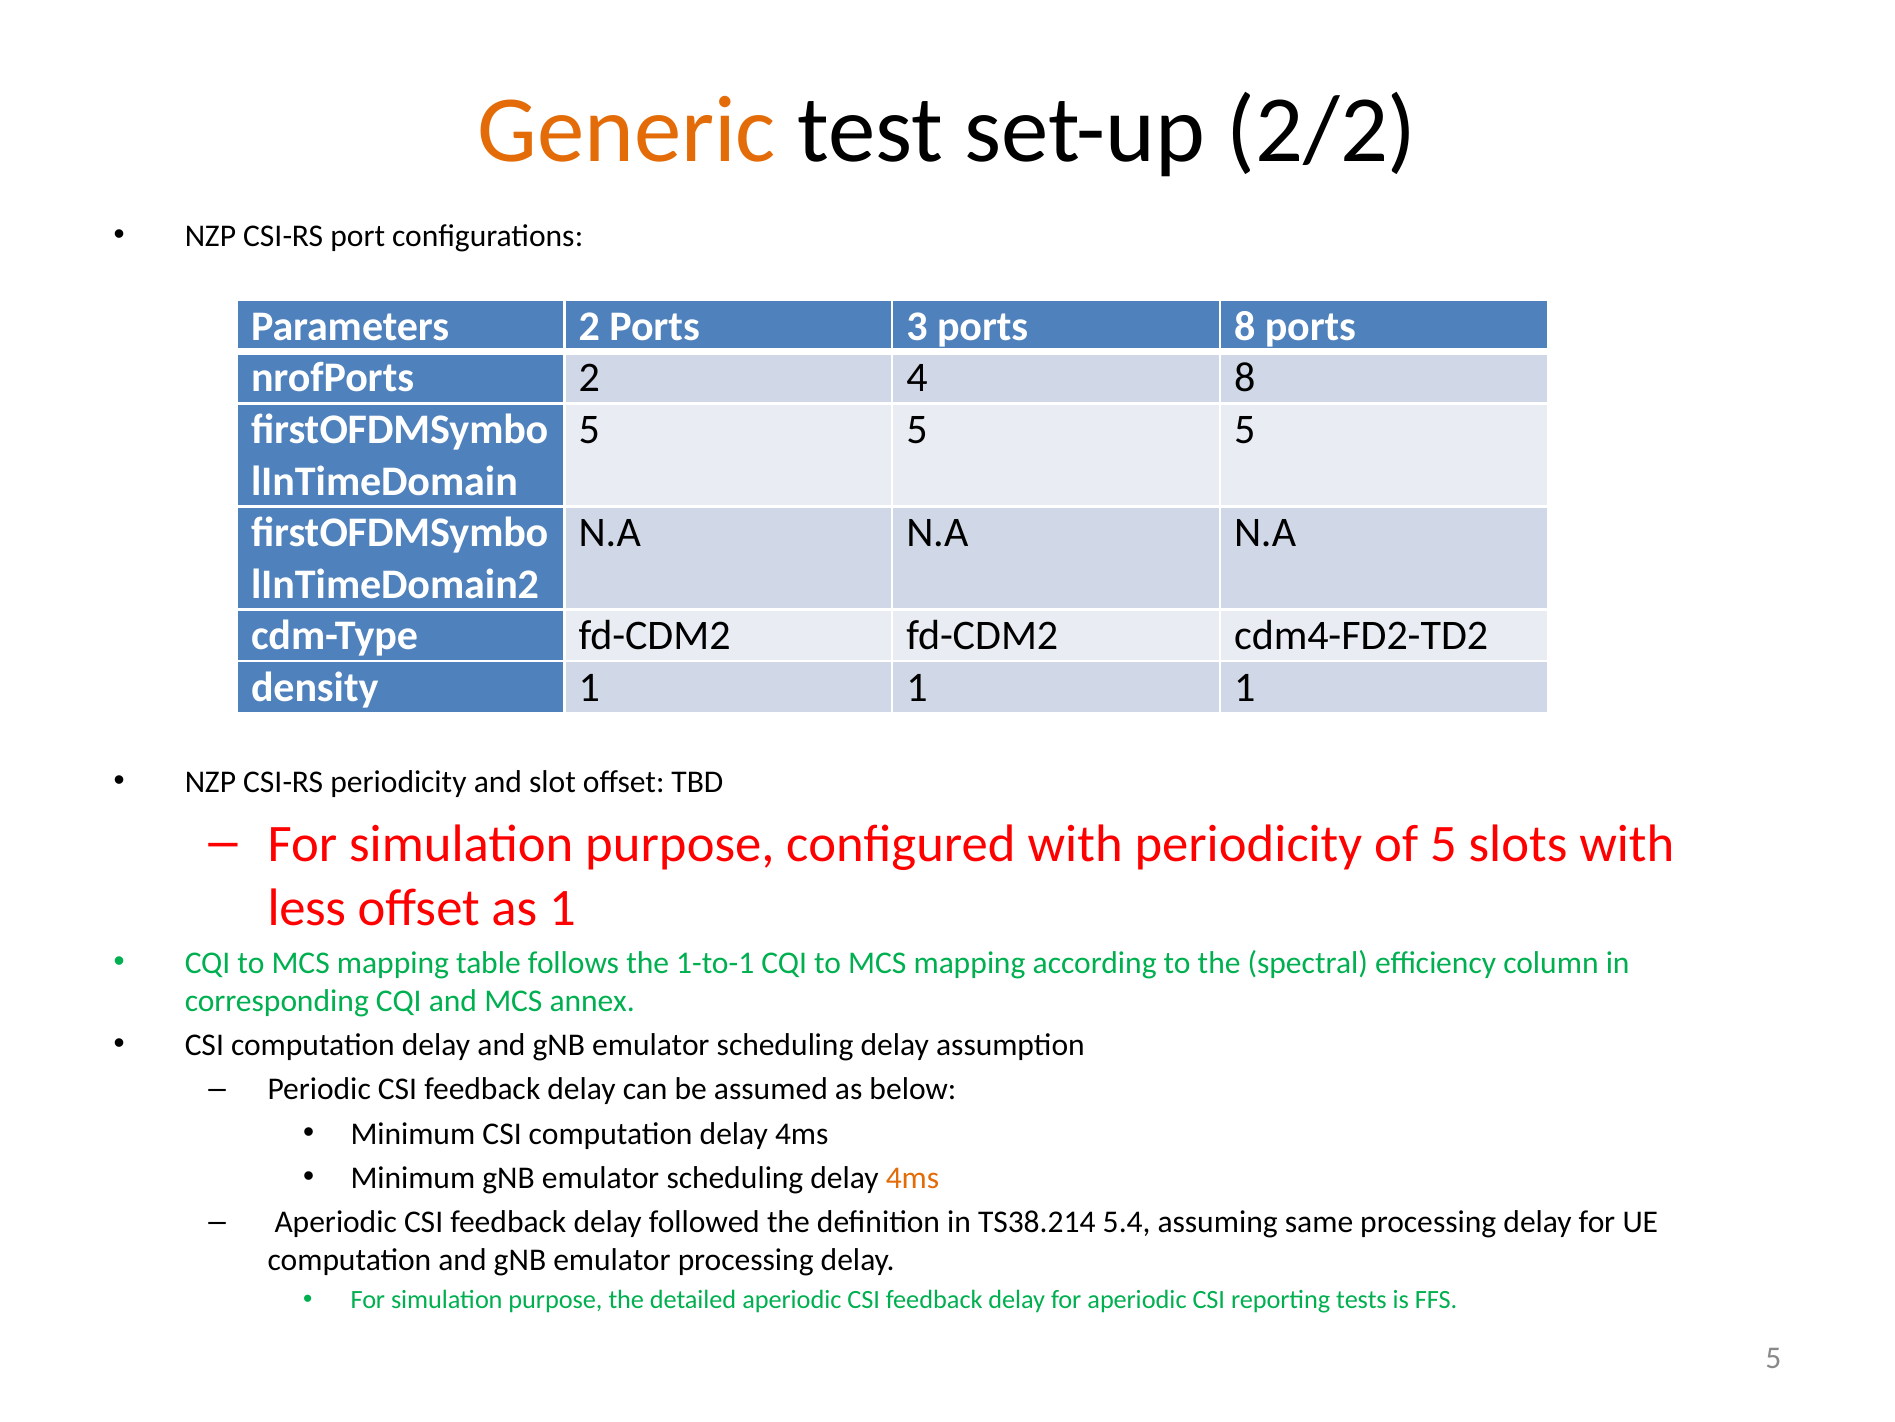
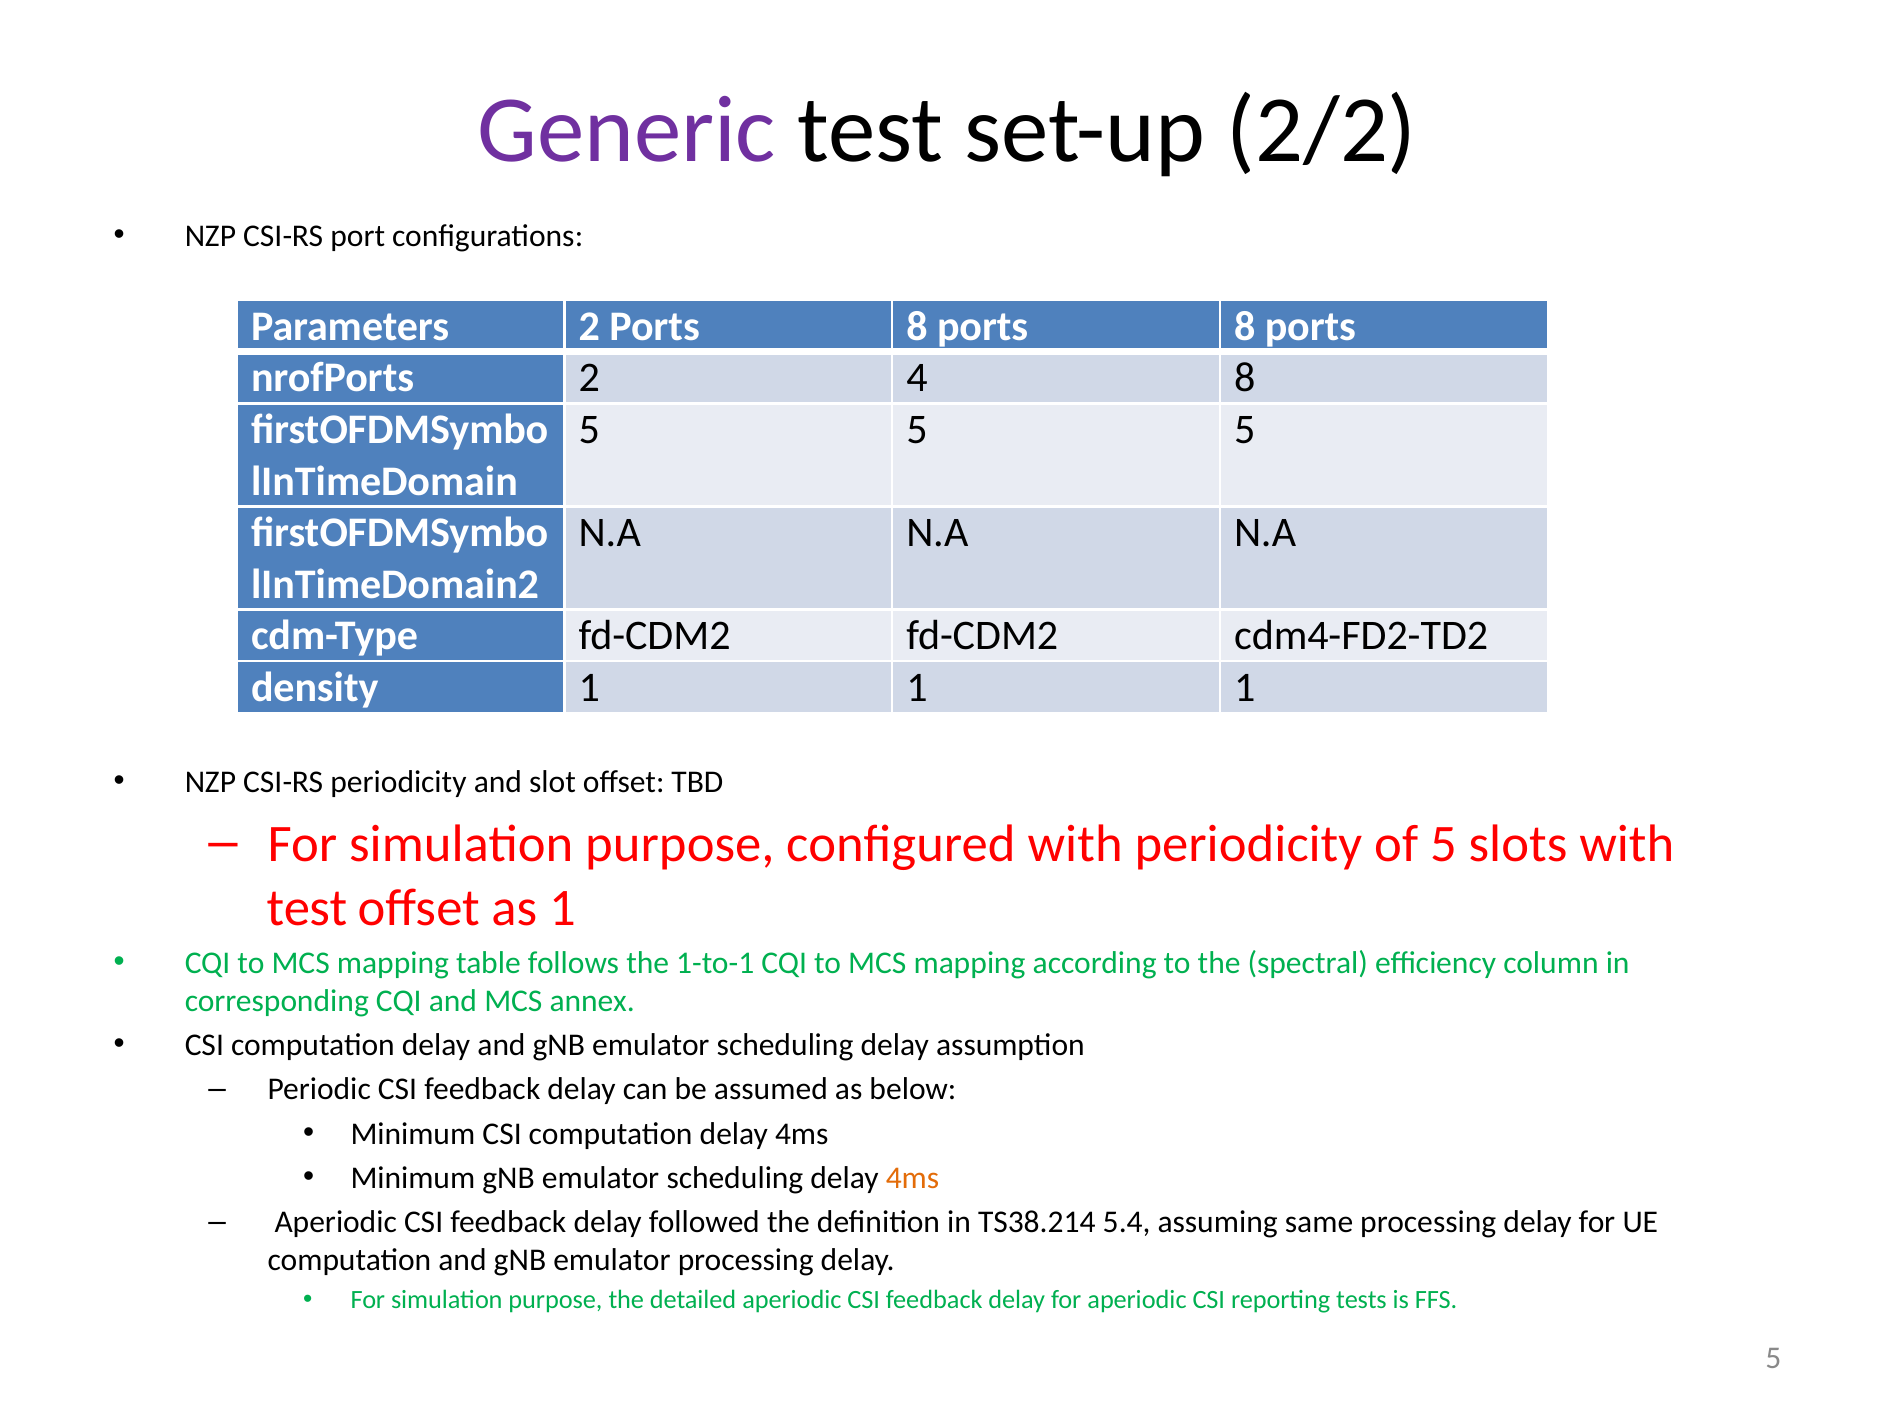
Generic colour: orange -> purple (627, 130)
2 Ports 3: 3 -> 8 (917, 326)
less: less -> test (307, 907)
